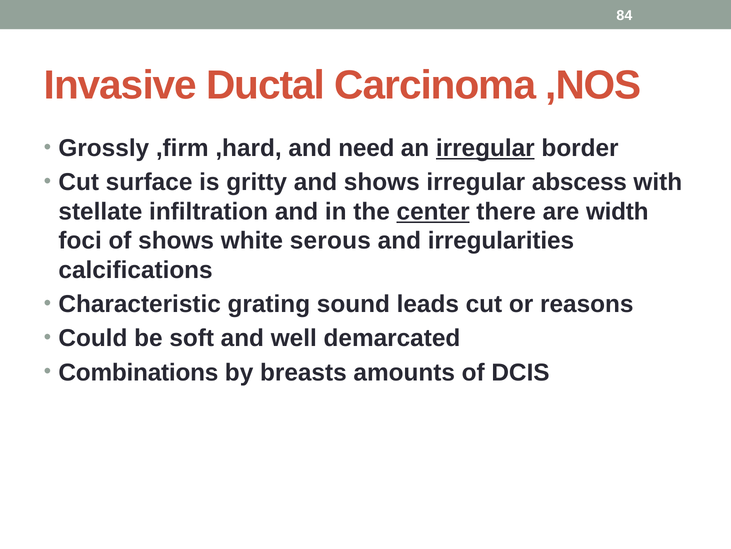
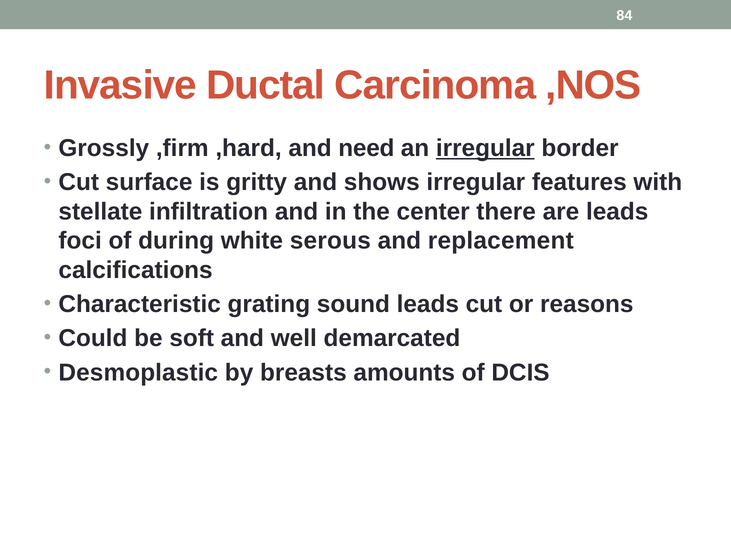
abscess: abscess -> features (579, 182)
center underline: present -> none (433, 211)
are width: width -> leads (617, 211)
of shows: shows -> during (176, 240)
irregularities: irregularities -> replacement (501, 240)
Combinations: Combinations -> Desmoplastic (138, 372)
